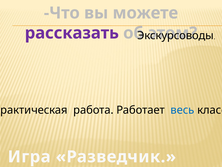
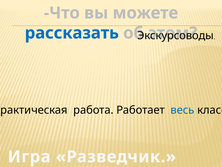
рассказать colour: purple -> blue (72, 33)
